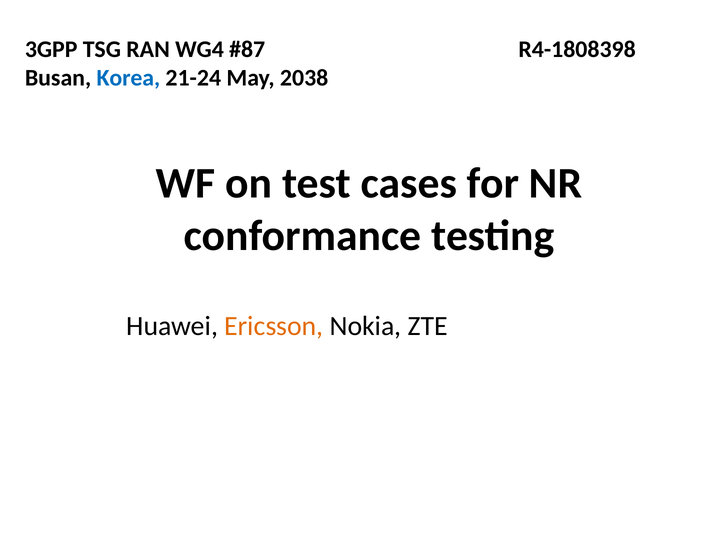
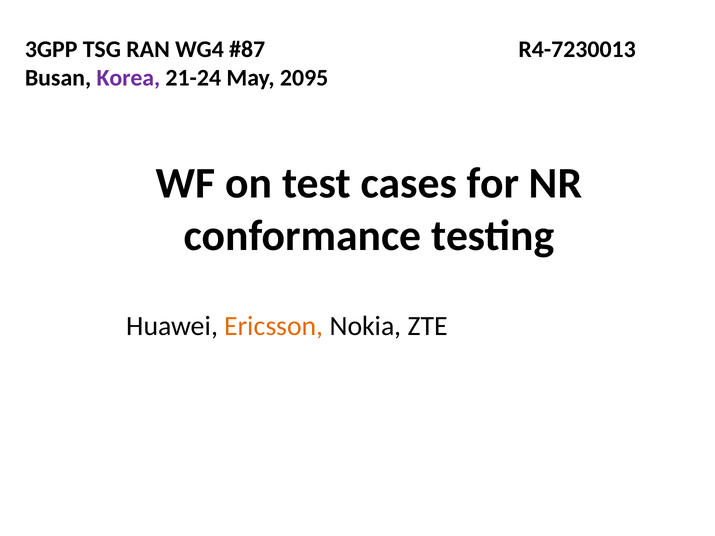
R4-1808398: R4-1808398 -> R4-7230013 (577, 49)
Korea colour: blue -> purple (128, 78)
2038: 2038 -> 2095 (304, 78)
